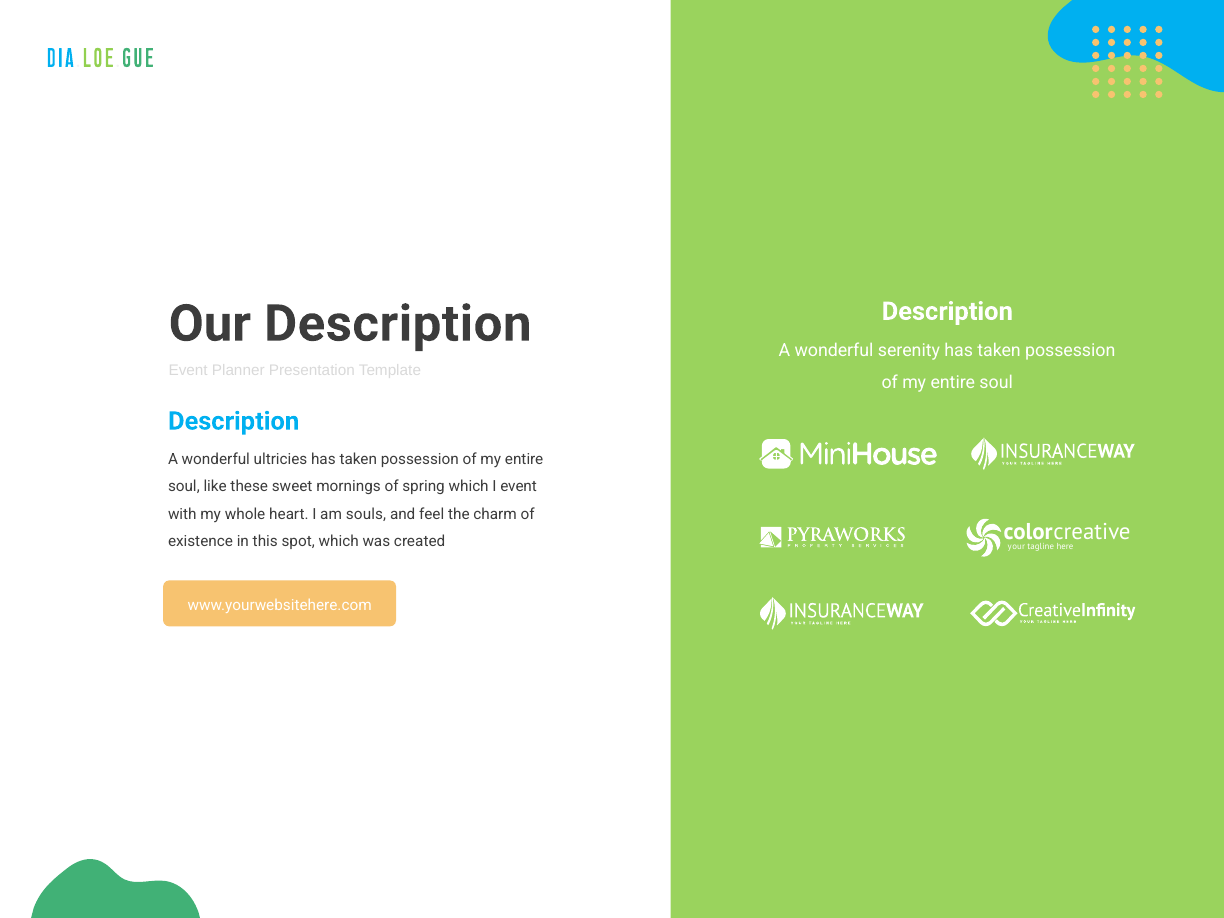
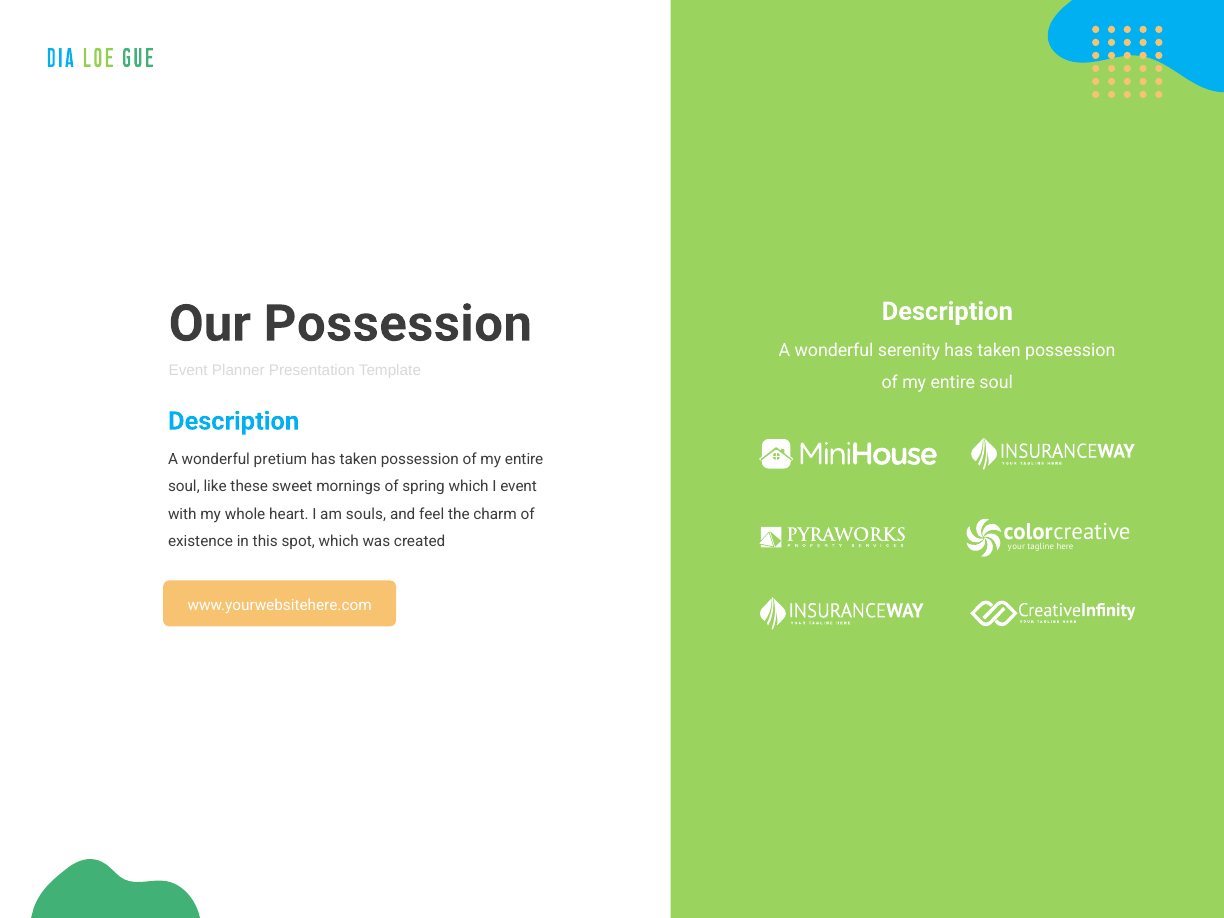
Our Description: Description -> Possession (398, 324)
ultricies: ultricies -> pretium (280, 459)
